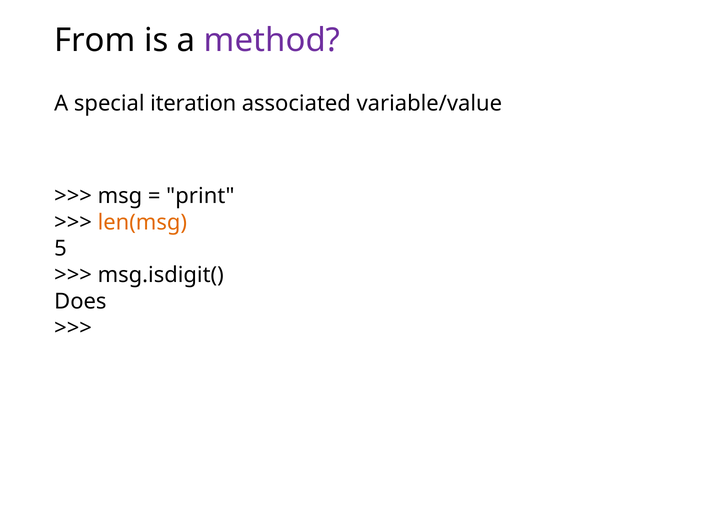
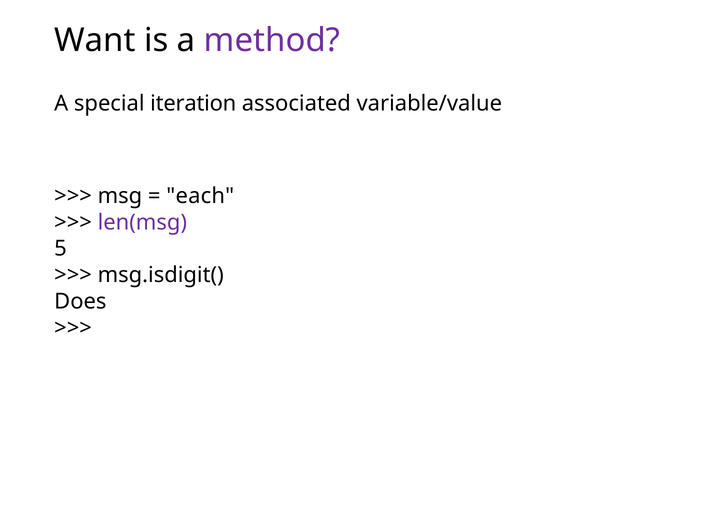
From: From -> Want (95, 40)
print: print -> each (200, 196)
len(msg colour: orange -> purple (142, 222)
